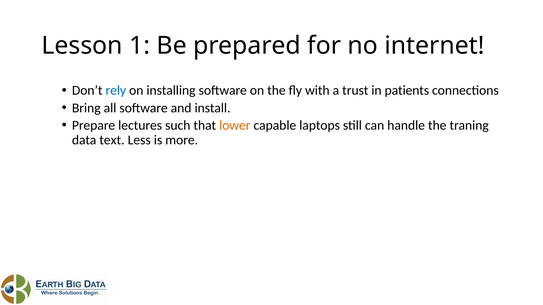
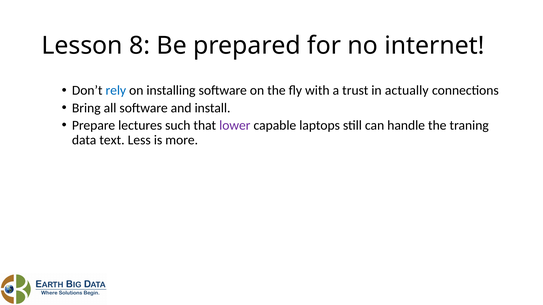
1: 1 -> 8 (140, 46)
patients: patients -> actually (407, 91)
lower colour: orange -> purple (235, 126)
